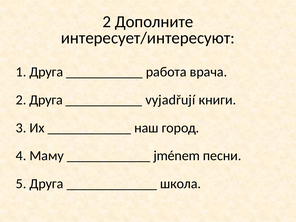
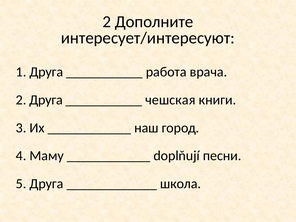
vyjadřují: vyjadřují -> чешская (170, 100)
jménem: jménem -> doplňují (177, 156)
